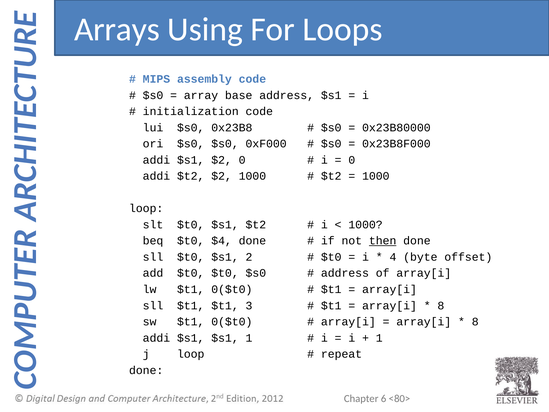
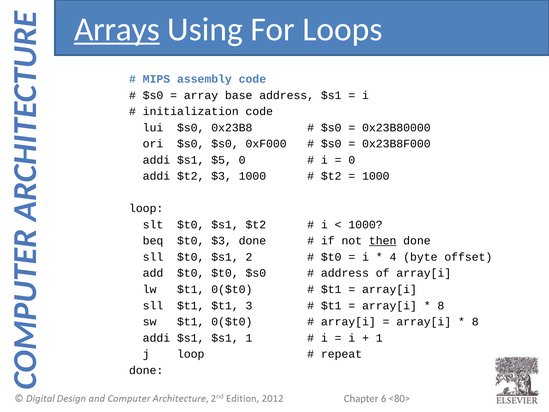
Arrays underline: none -> present (117, 29)
$s1 $2: $2 -> $5 (222, 160)
$t2 $2: $2 -> $3 (222, 176)
$t0 $4: $4 -> $3 (222, 241)
